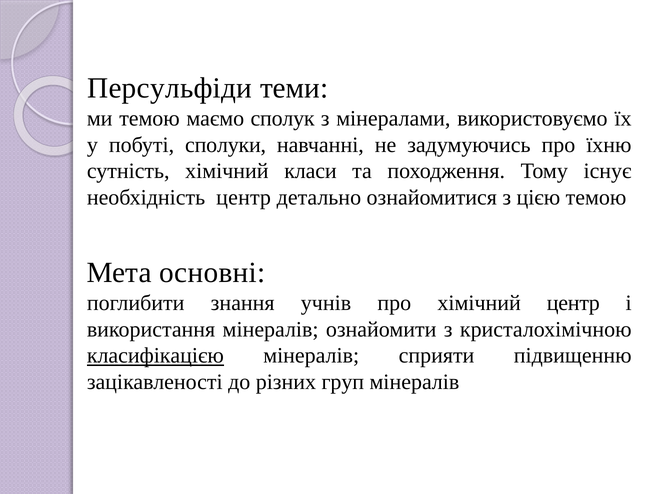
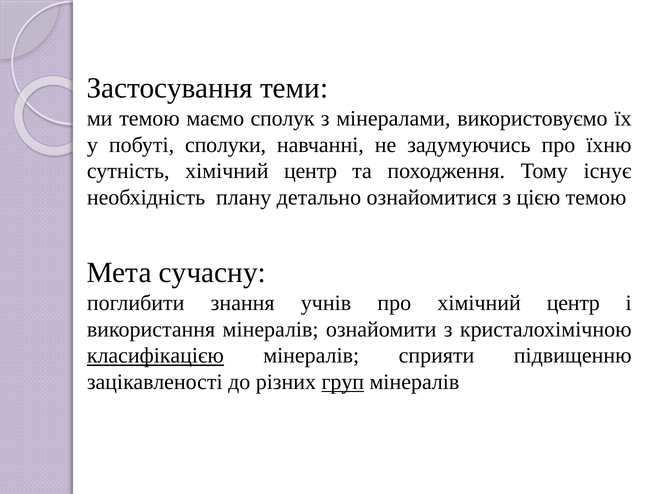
Персульфіди: Персульфіди -> Застосування (170, 88)
сутність хімічний класи: класи -> центр (311, 171)
необхідність центр: центр -> плану (244, 198)
основні: основні -> сучасну (212, 273)
груп underline: none -> present (343, 382)
